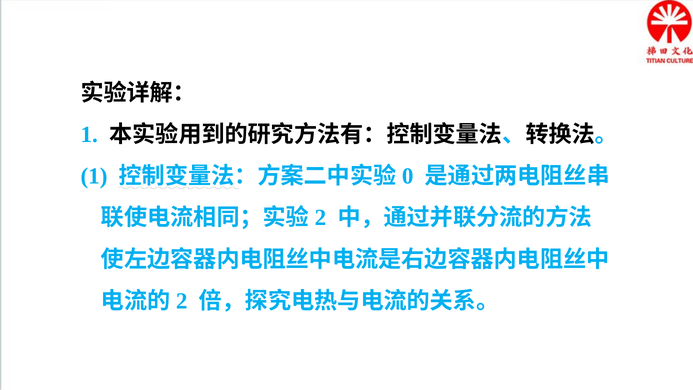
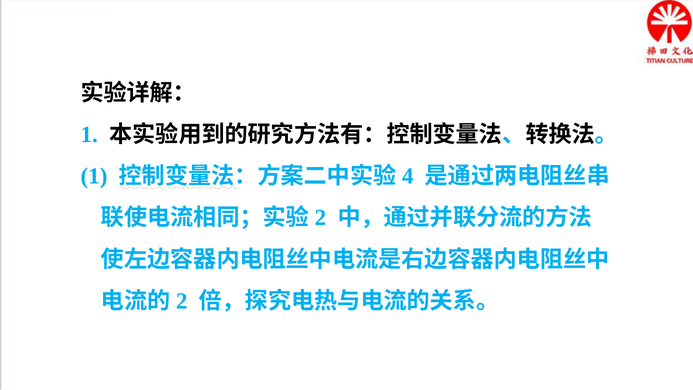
0: 0 -> 4 (408, 176)
